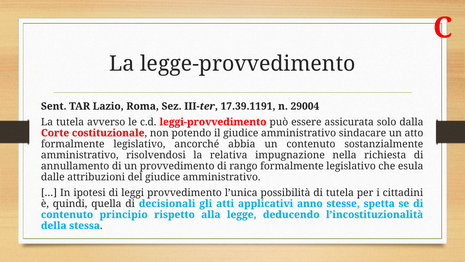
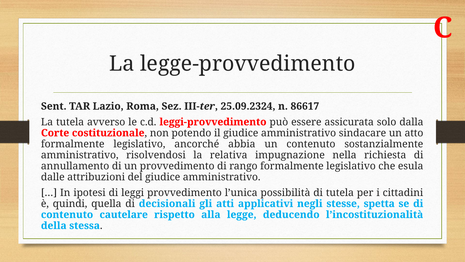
17.39.1191: 17.39.1191 -> 25.09.2324 (248, 106)
29004: 29004 -> 86617 (305, 106)
anno: anno -> negli (310, 203)
principio: principio -> cautelare (124, 214)
